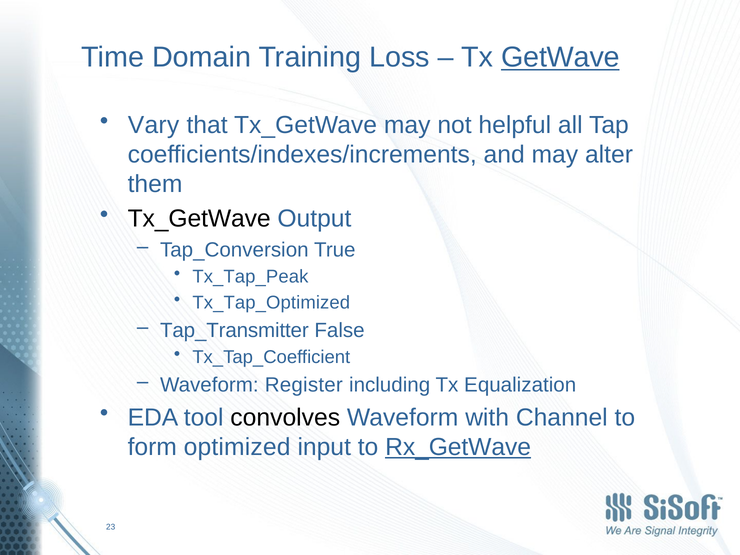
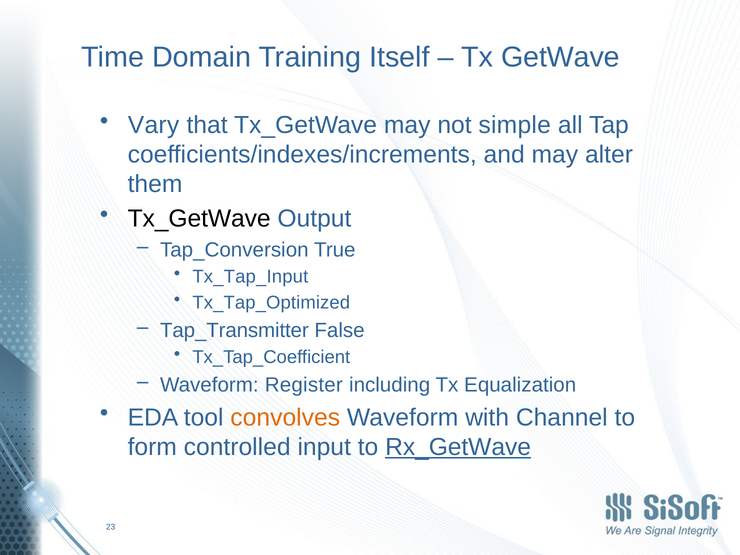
Loss: Loss -> Itself (399, 57)
GetWave underline: present -> none (560, 57)
helpful: helpful -> simple (515, 125)
Tx_Tap_Peak: Tx_Tap_Peak -> Tx_Tap_Input (250, 277)
convolves colour: black -> orange (285, 417)
optimized: optimized -> controlled (237, 447)
